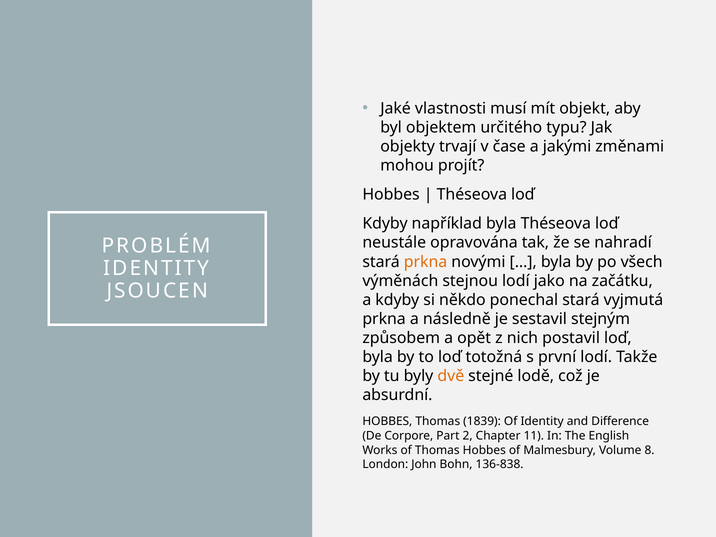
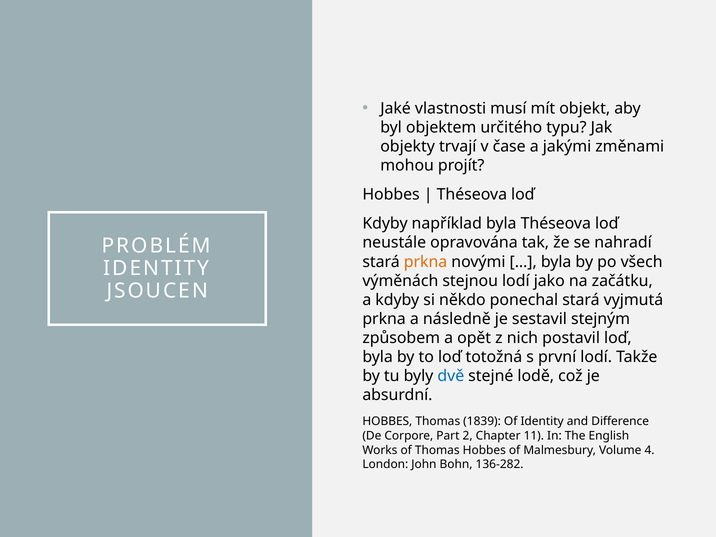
dvě colour: orange -> blue (451, 376)
8: 8 -> 4 (650, 450)
136-838: 136-838 -> 136-282 (500, 464)
